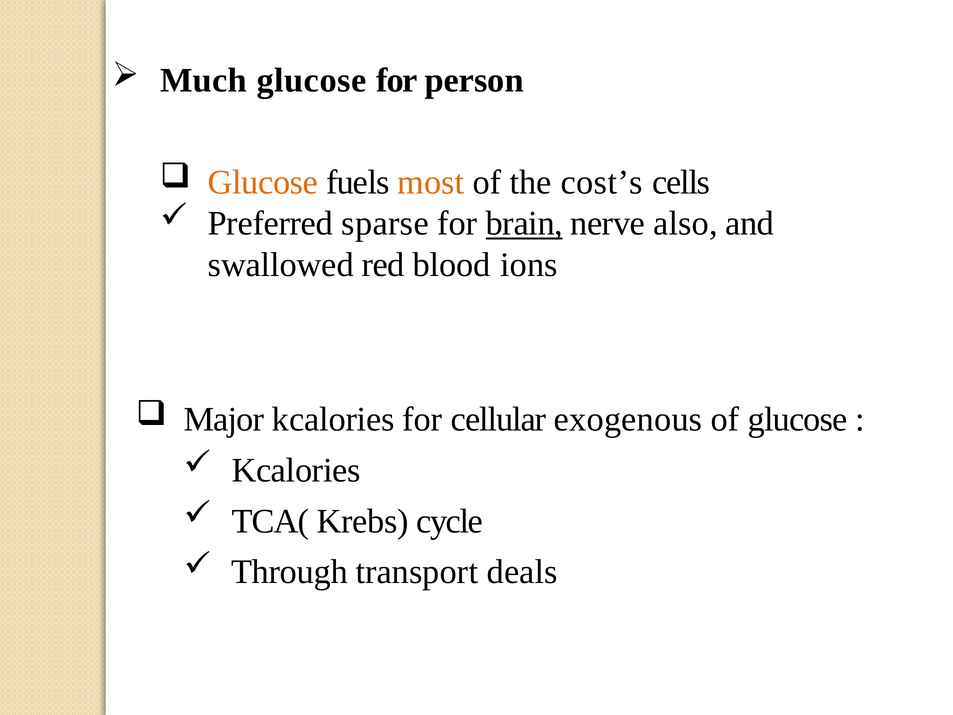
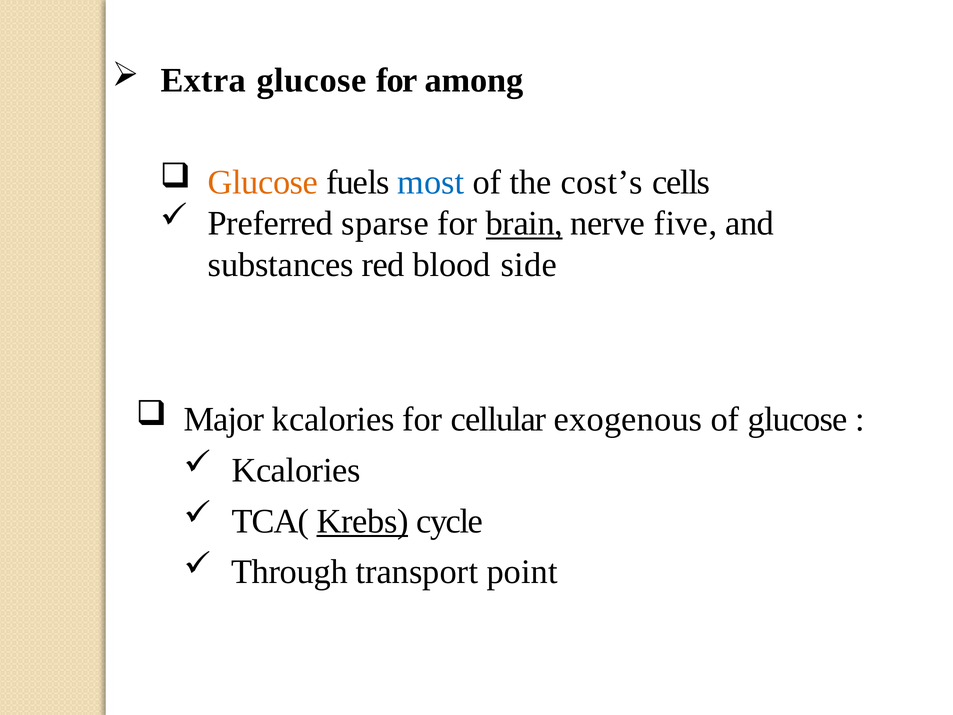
Much: Much -> Extra (203, 81)
person: person -> among (474, 81)
most colour: orange -> blue (431, 182)
also: also -> five (685, 223)
swallowed: swallowed -> substances (281, 265)
ions: ions -> side (529, 265)
Krebs underline: none -> present (363, 521)
deals: deals -> point (522, 572)
